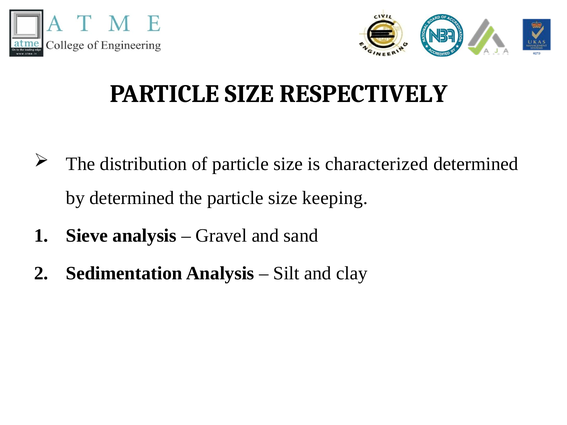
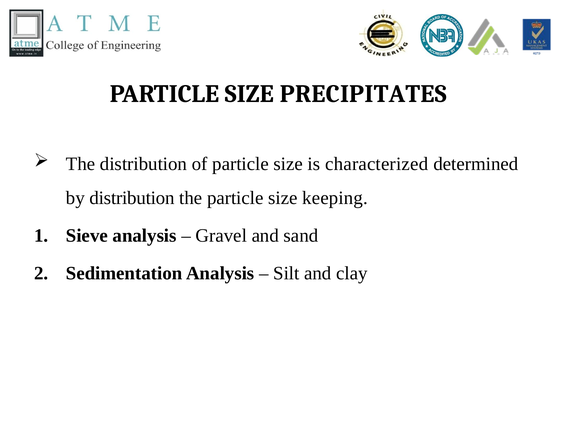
RESPECTIVELY: RESPECTIVELY -> PRECIPITATES (363, 94)
by determined: determined -> distribution (132, 198)
